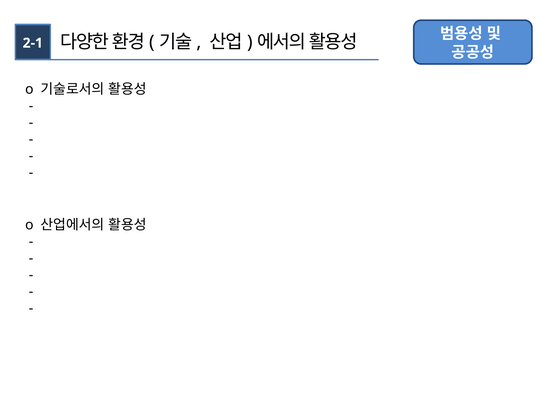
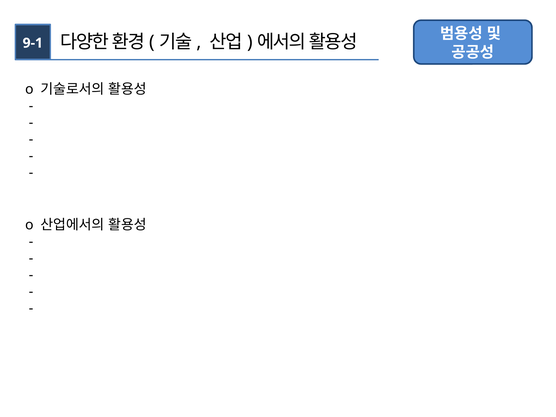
2-1: 2-1 -> 9-1 (33, 43)
